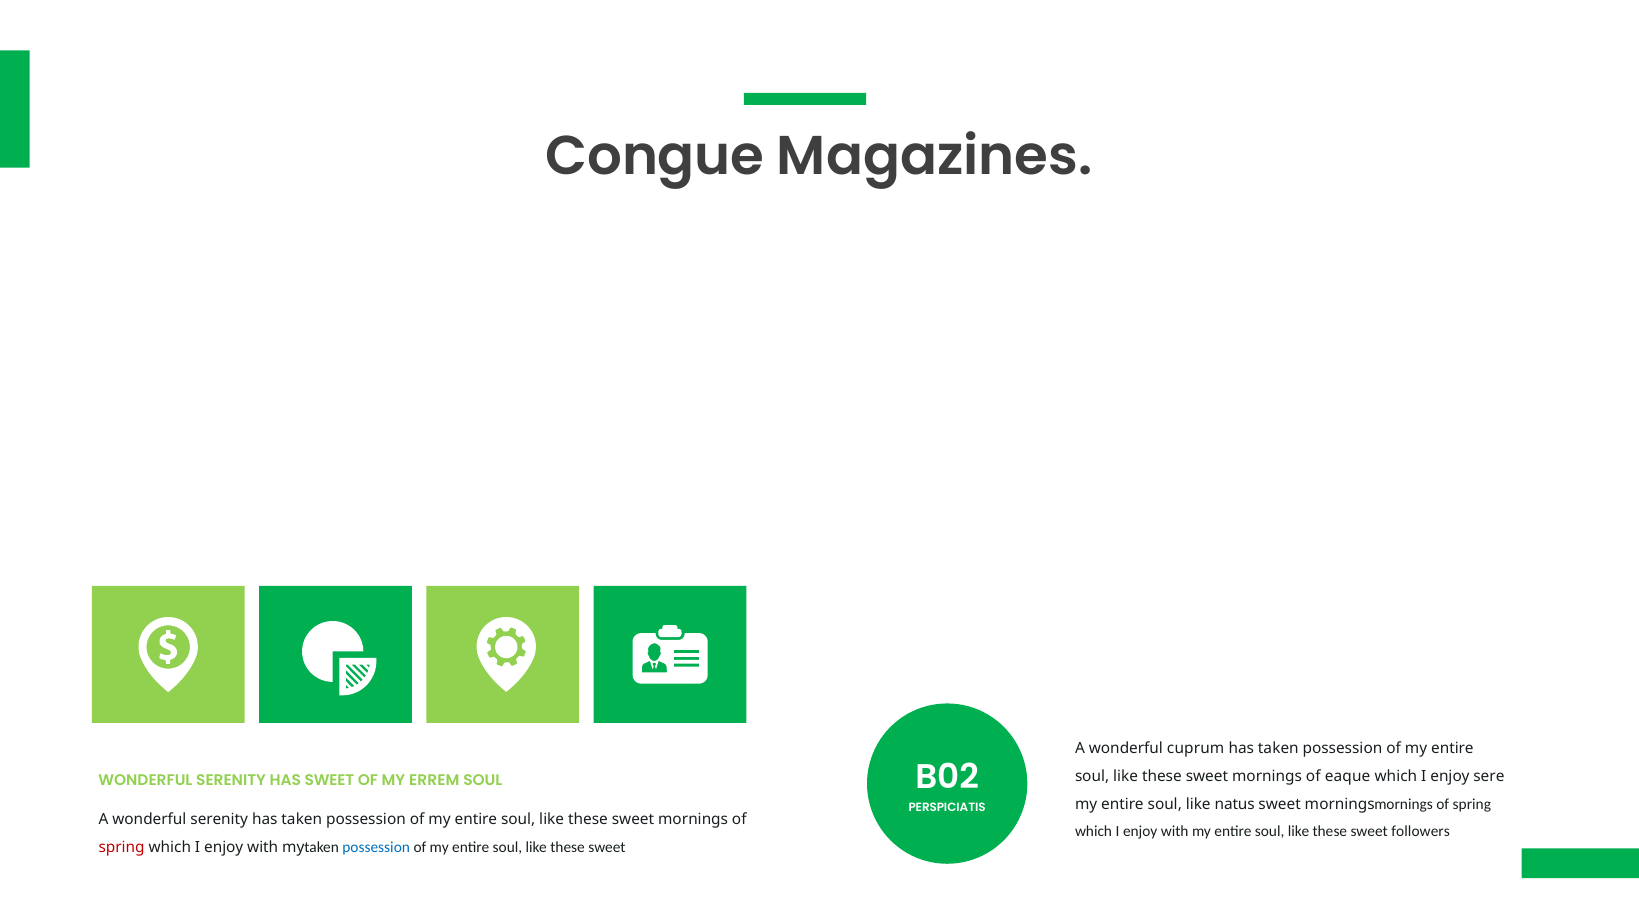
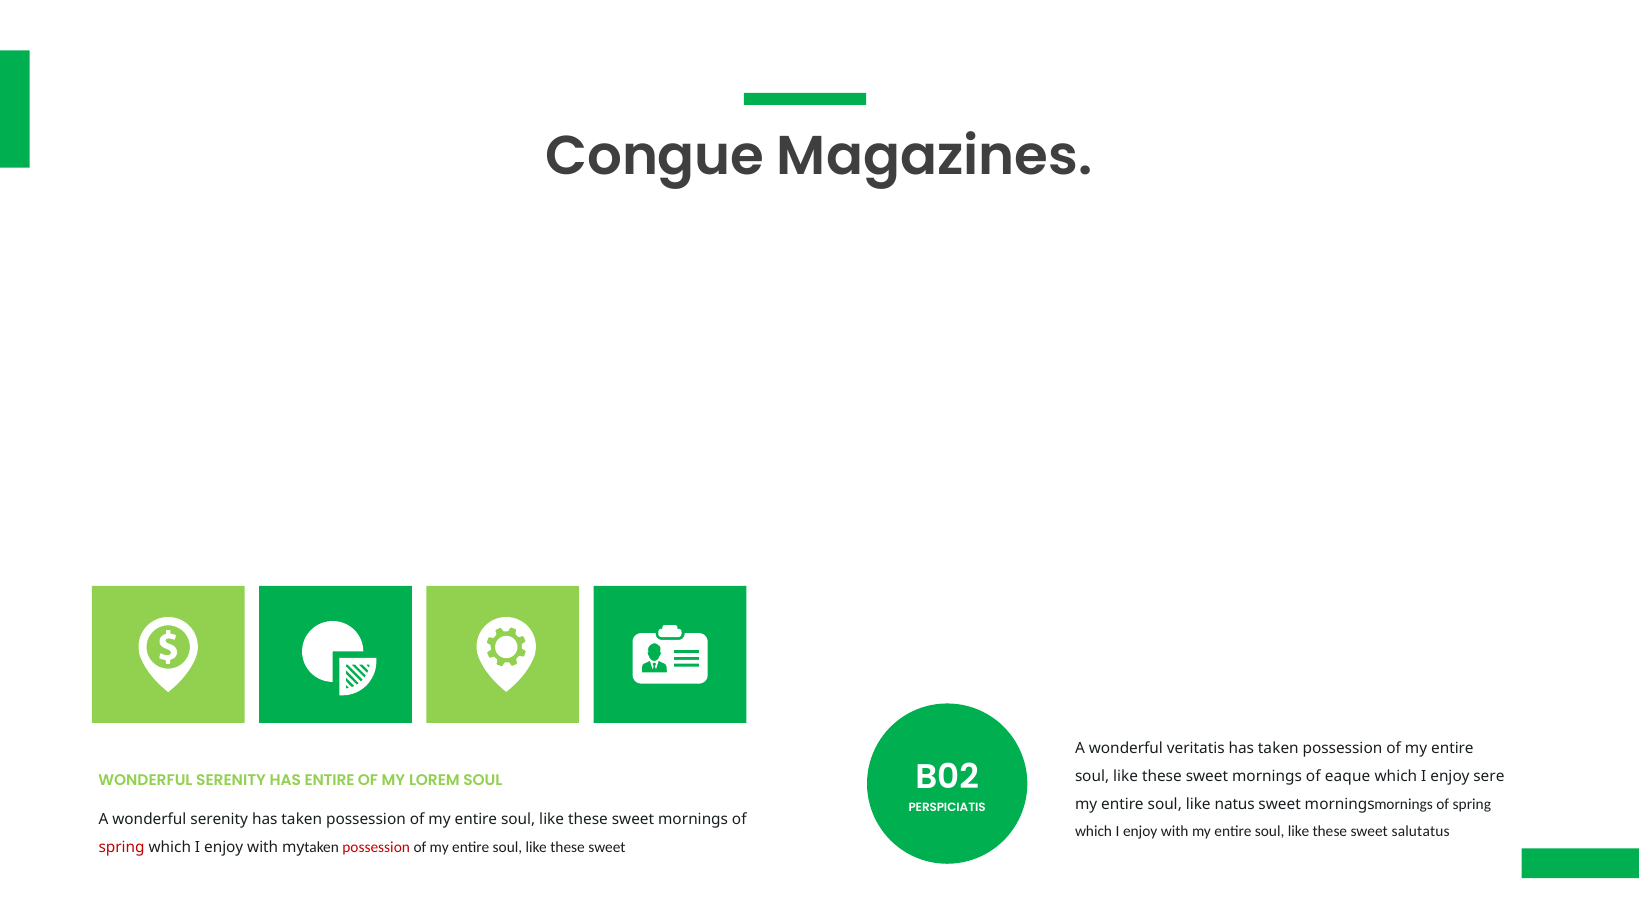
cuprum: cuprum -> veritatis (1196, 748)
HAS SWEET: SWEET -> ENTIRE (329, 780)
ERREM: ERREM -> LOREM (434, 780)
followers: followers -> salutatus (1421, 832)
possession colour: blue -> red (376, 848)
